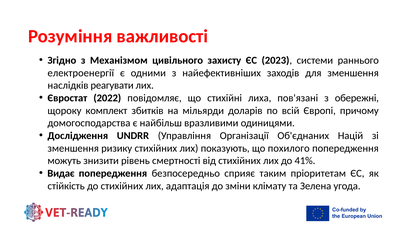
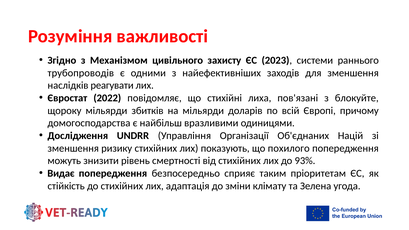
електроенергії: електроенергії -> трубопроводів (81, 73)
обережні: обережні -> блокуйте (357, 98)
щороку комплект: комплект -> мільярди (106, 111)
41%: 41% -> 93% (305, 161)
